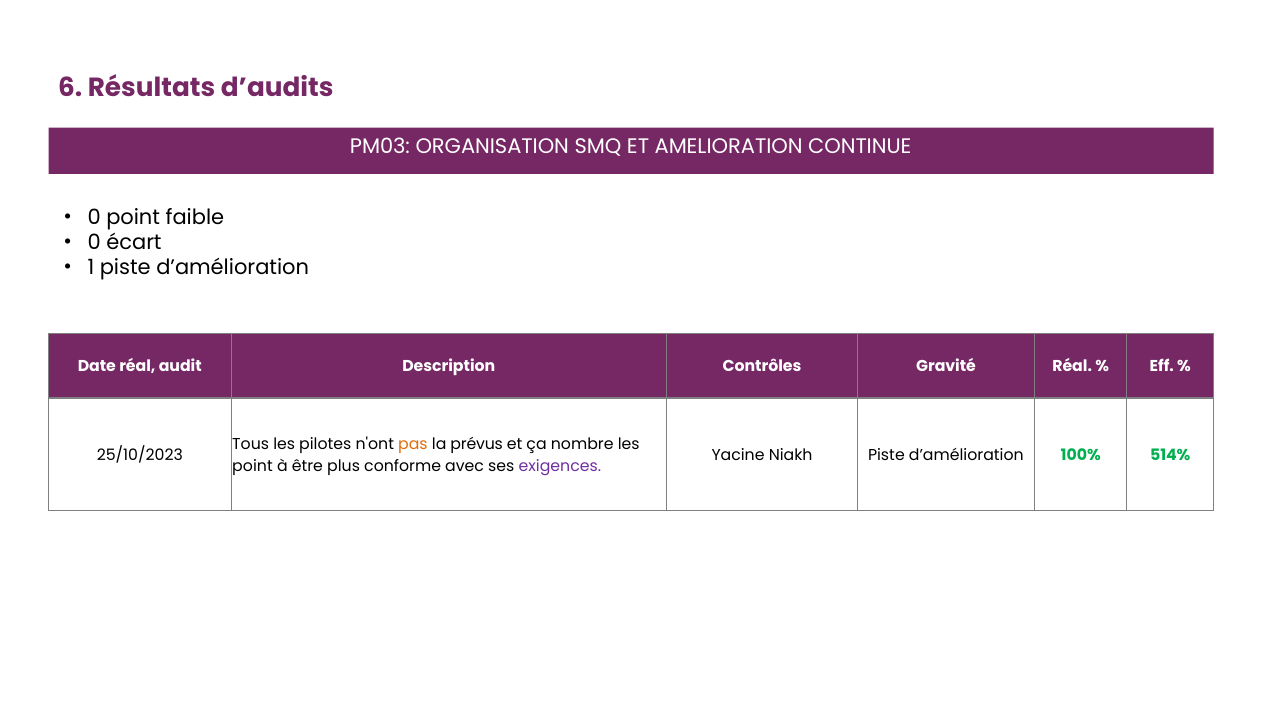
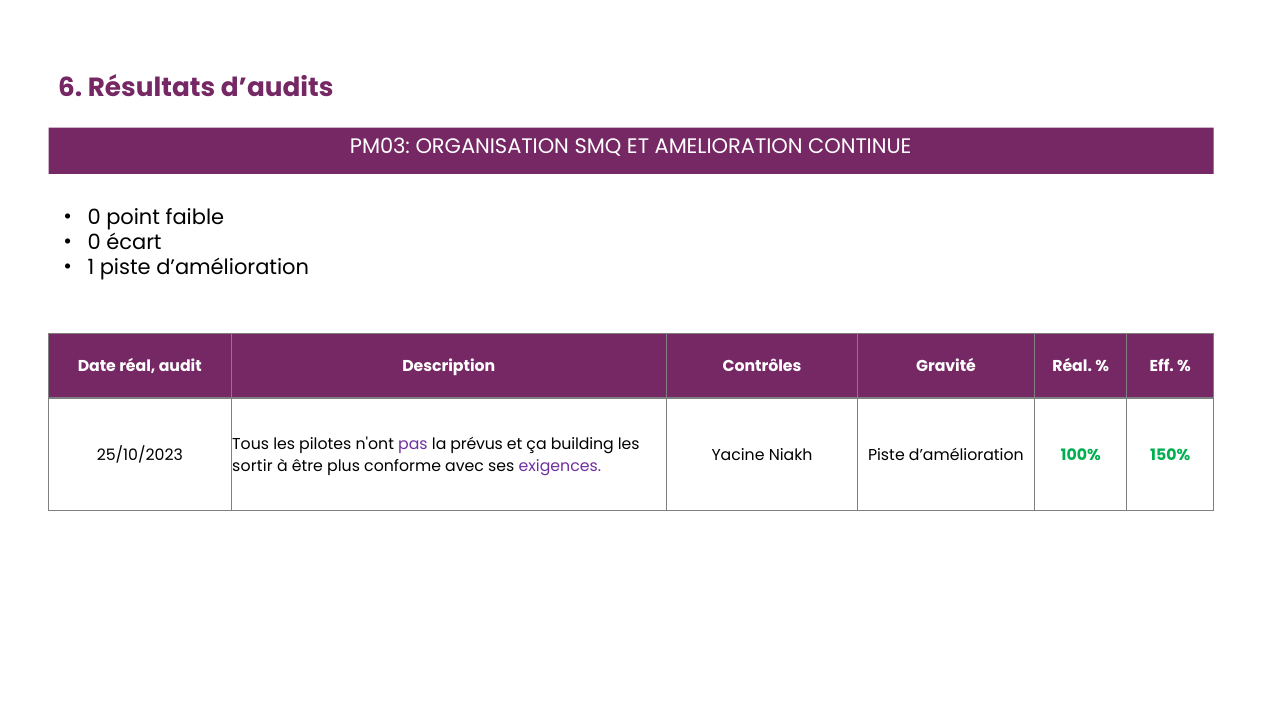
pas colour: orange -> purple (413, 444)
nombre: nombre -> building (582, 444)
514%: 514% -> 150% (1170, 455)
point: point -> sortir (252, 466)
